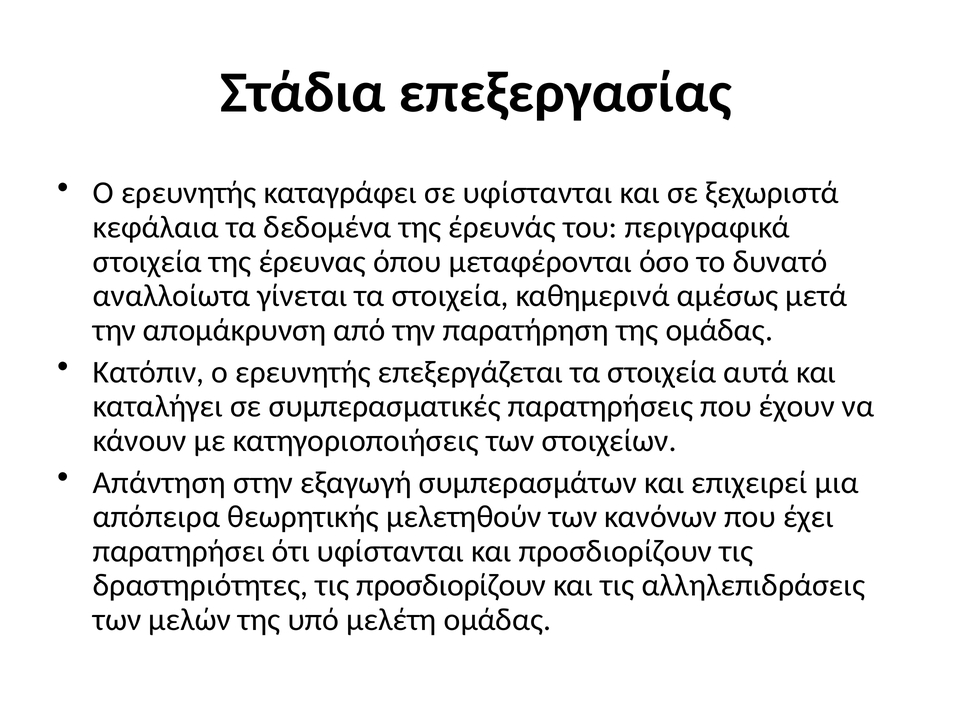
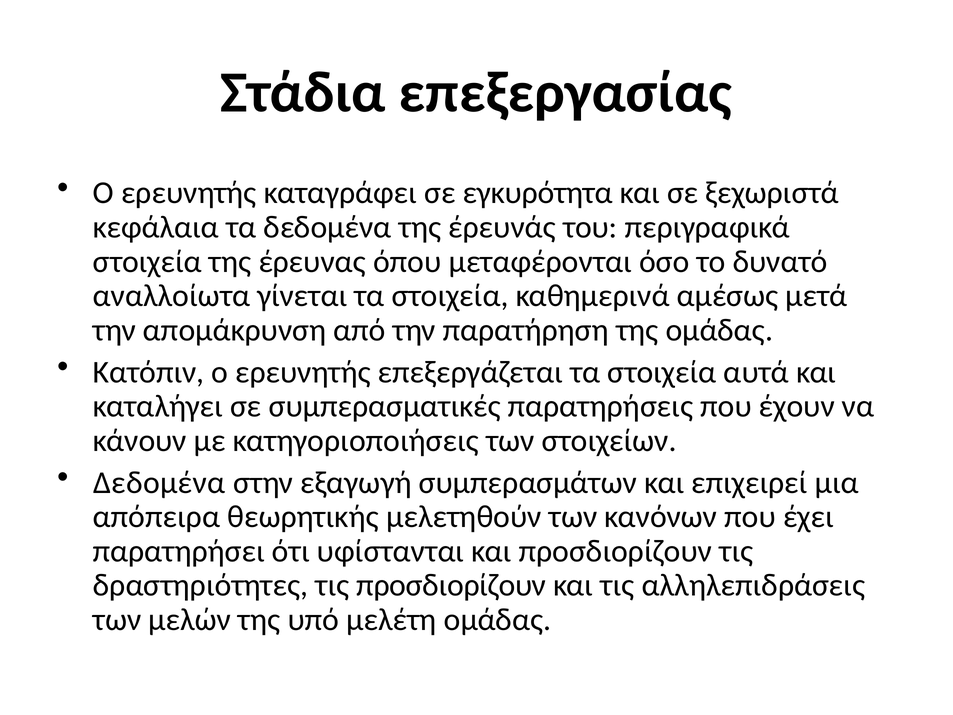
σε υφίστανται: υφίστανται -> εγκυρότητα (538, 193)
Απάντηση: Απάντηση -> Δεδομένα (159, 482)
